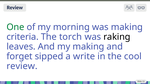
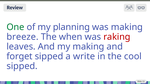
morning: morning -> planning (71, 27)
criteria: criteria -> breeze (22, 37)
torch: torch -> when (71, 37)
raking colour: black -> red (117, 37)
review: review -> sipped (22, 66)
